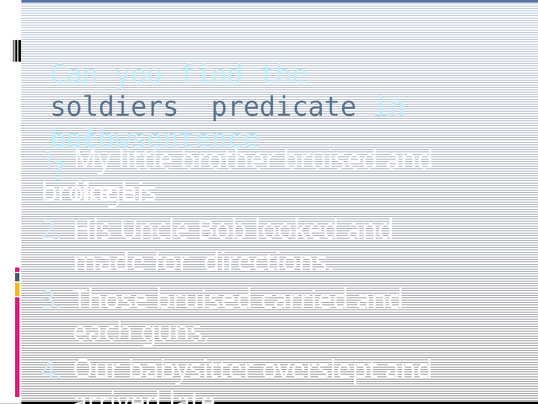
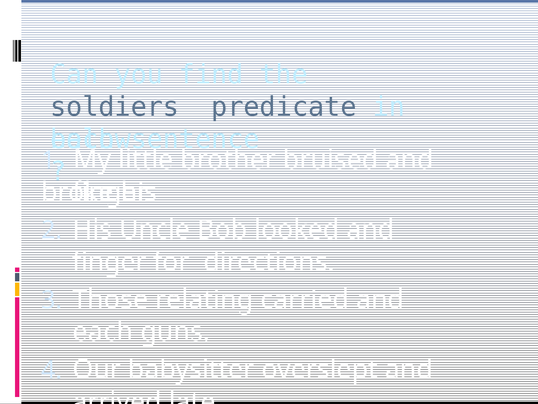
made: made -> finger (109, 262)
Those bruised: bruised -> relating (204, 299)
